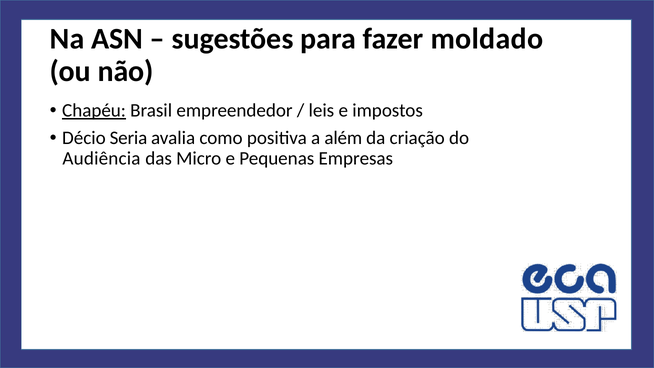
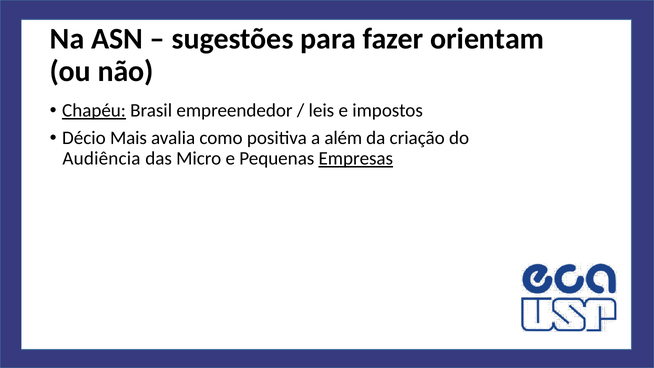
moldado: moldado -> orientam (487, 39)
Seria: Seria -> Mais (128, 138)
Empresas underline: none -> present (356, 158)
